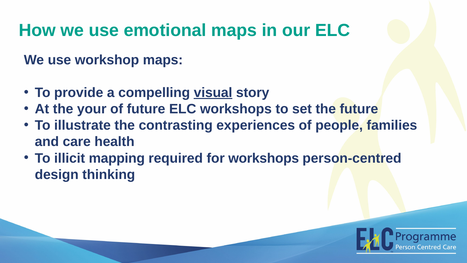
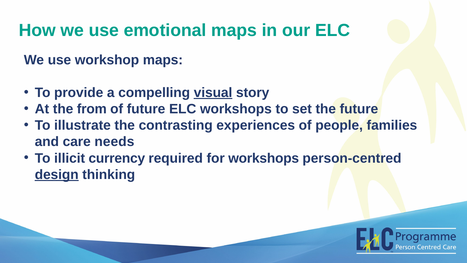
your: your -> from (92, 109)
health: health -> needs (114, 142)
mapping: mapping -> currency (117, 158)
design underline: none -> present (57, 174)
